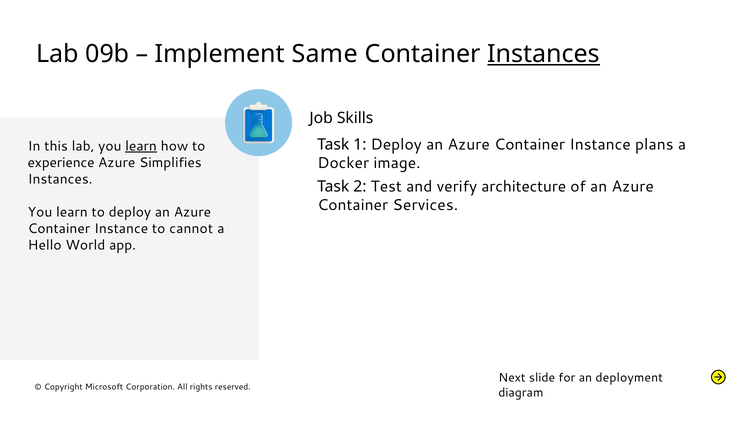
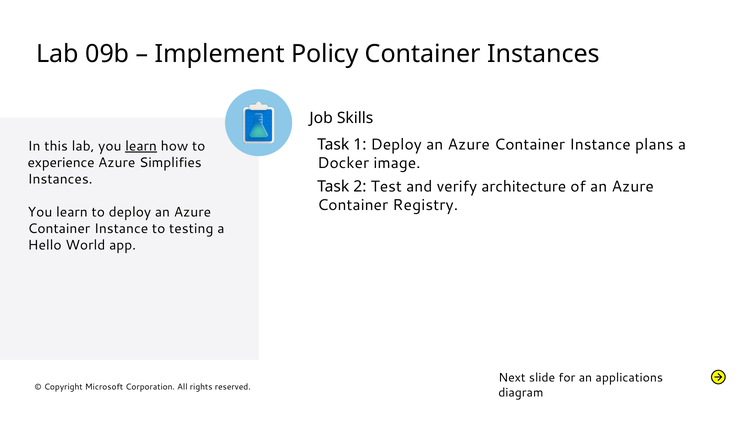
Same: Same -> Policy (325, 54)
Instances underline: present -> none (544, 54)
Services: Services -> Registry (425, 205)
cannot: cannot -> testing (191, 229)
deployment: deployment -> applications (629, 378)
